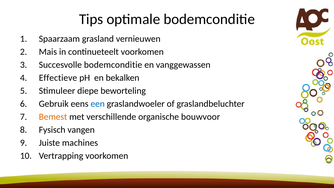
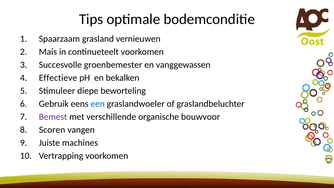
Succesvolle bodemconditie: bodemconditie -> groenbemester (113, 65)
Bemest colour: orange -> purple (53, 117)
Fysisch: Fysisch -> Scoren (52, 130)
